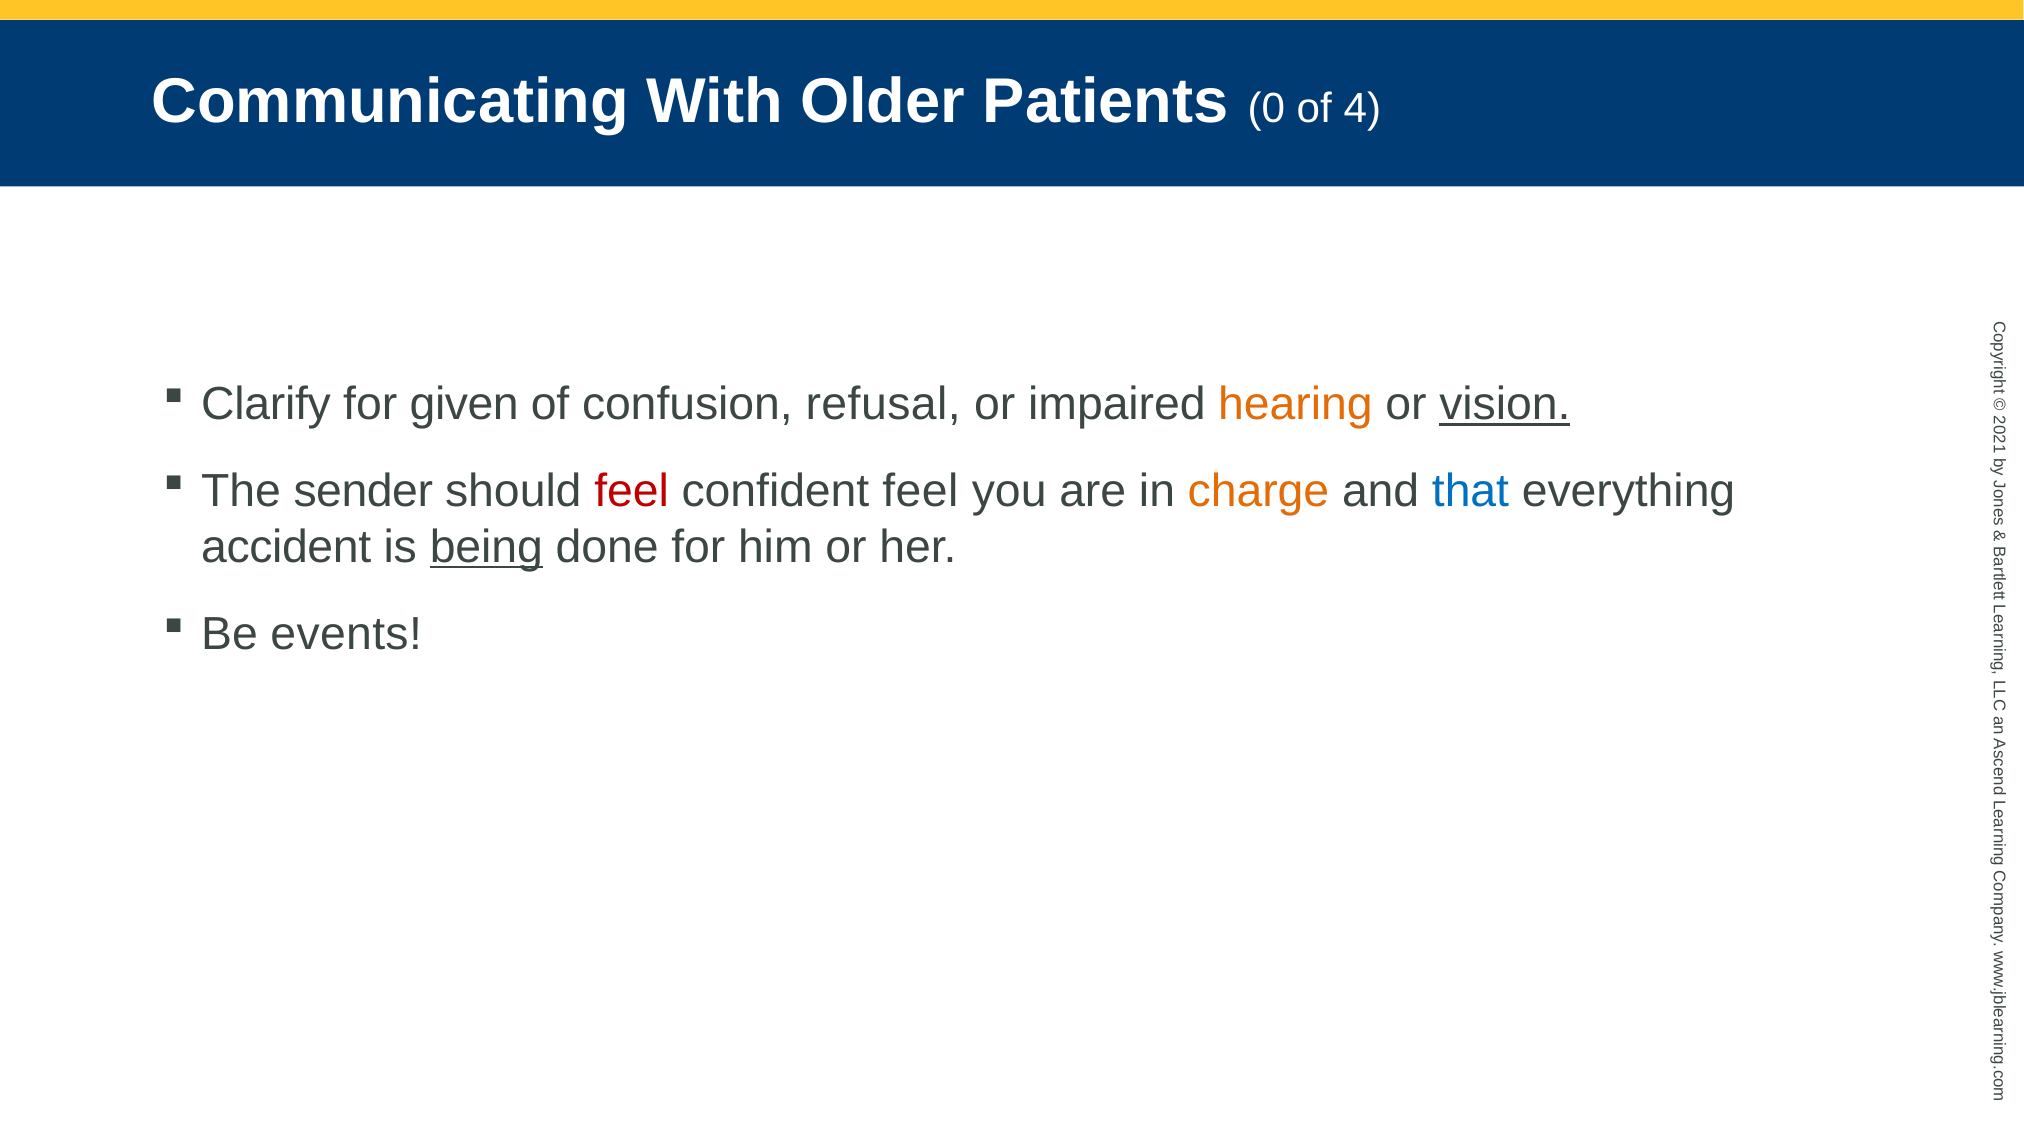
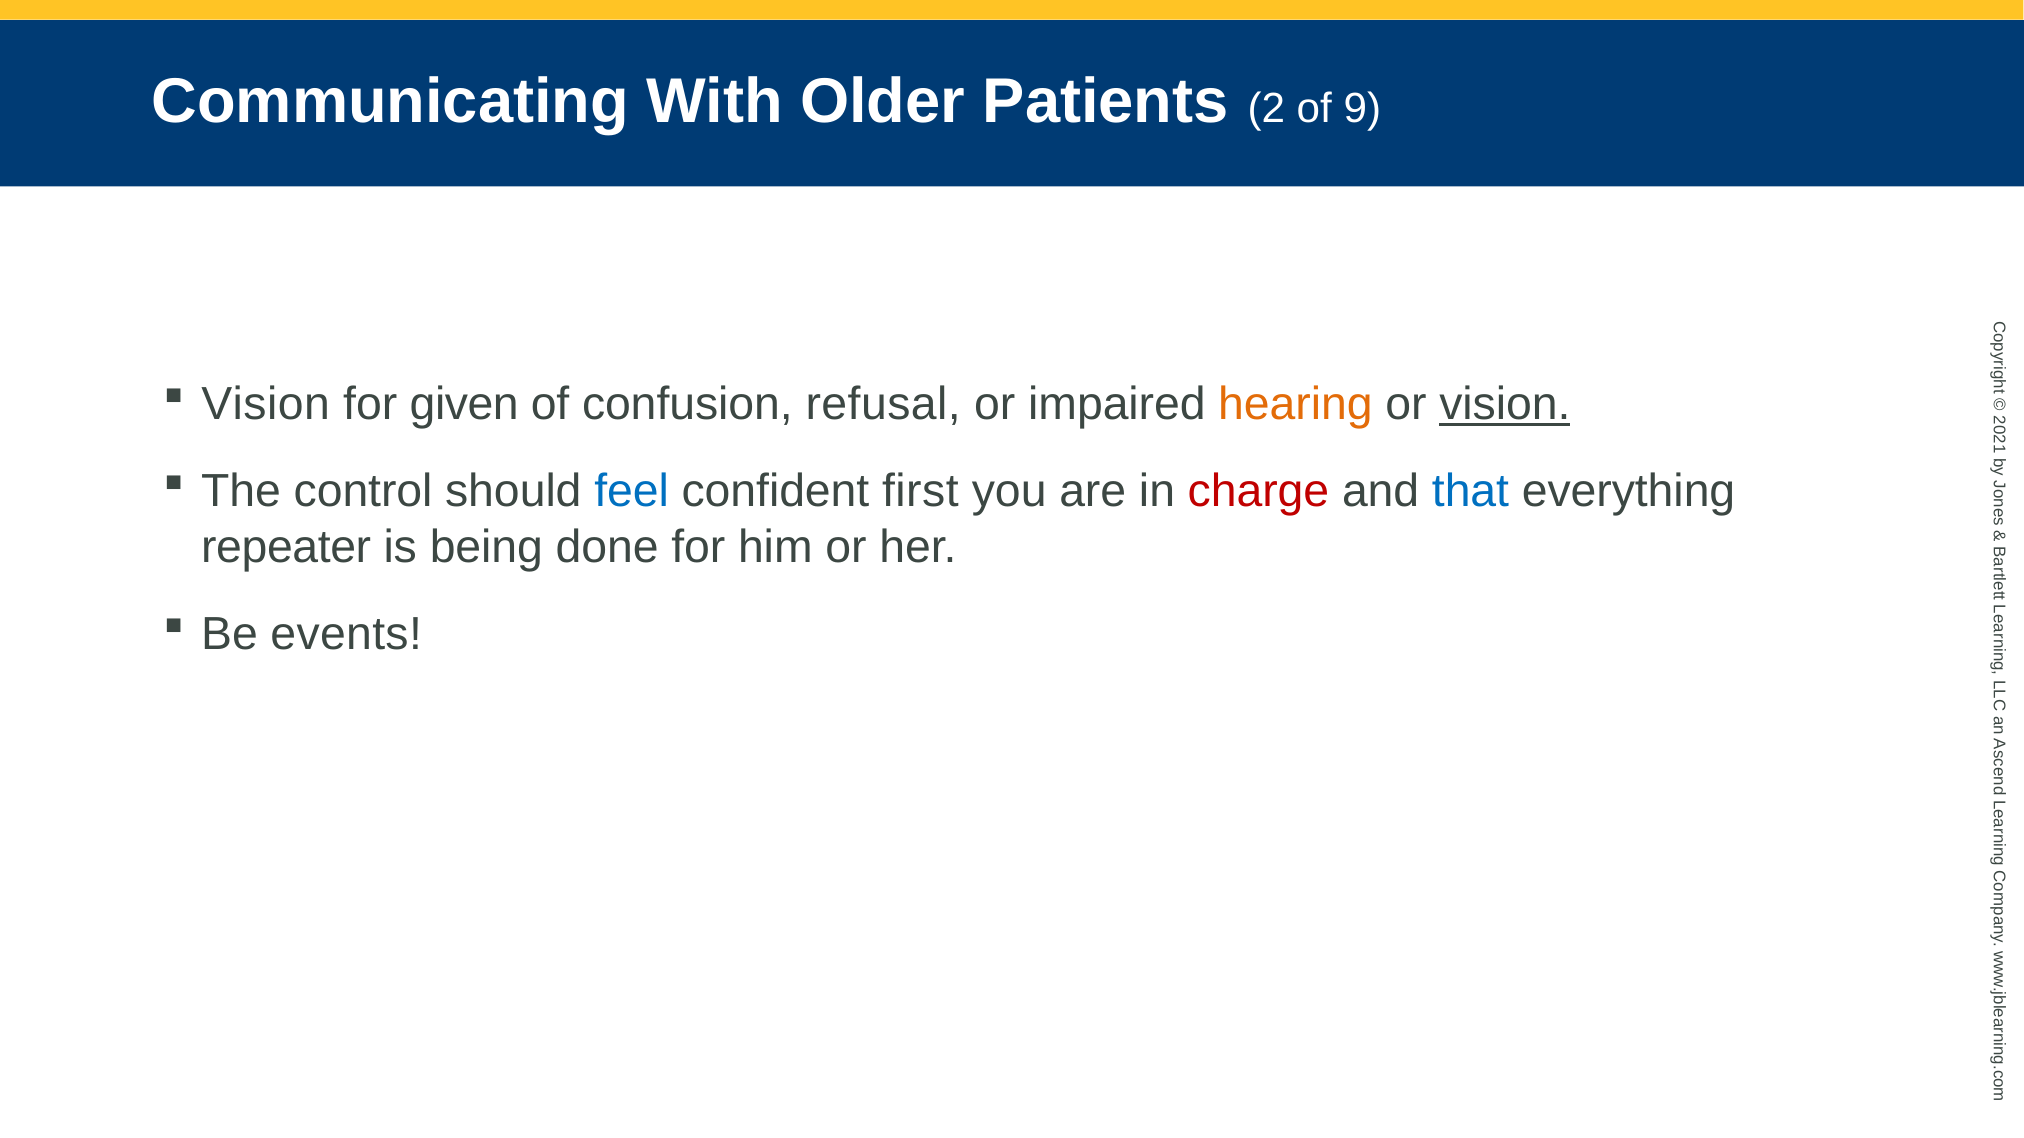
Patients 0: 0 -> 2 (1266, 109)
4: 4 -> 9 (1362, 109)
Clarify: Clarify -> Vision (266, 404)
sender: sender -> control (363, 492)
feel colour: red -> blue (632, 492)
confident feel: feel -> first (920, 492)
charge colour: orange -> red (1258, 492)
accident: accident -> repeater (286, 547)
being underline: present -> none (486, 547)
